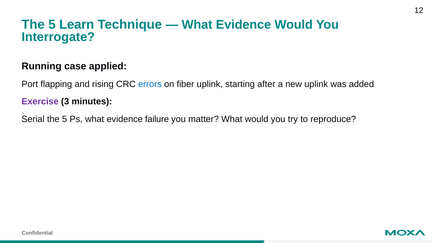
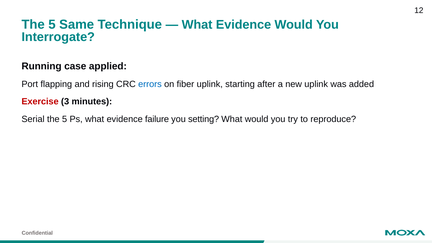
Learn: Learn -> Same (77, 25)
Exercise colour: purple -> red (40, 102)
matter: matter -> setting (204, 119)
